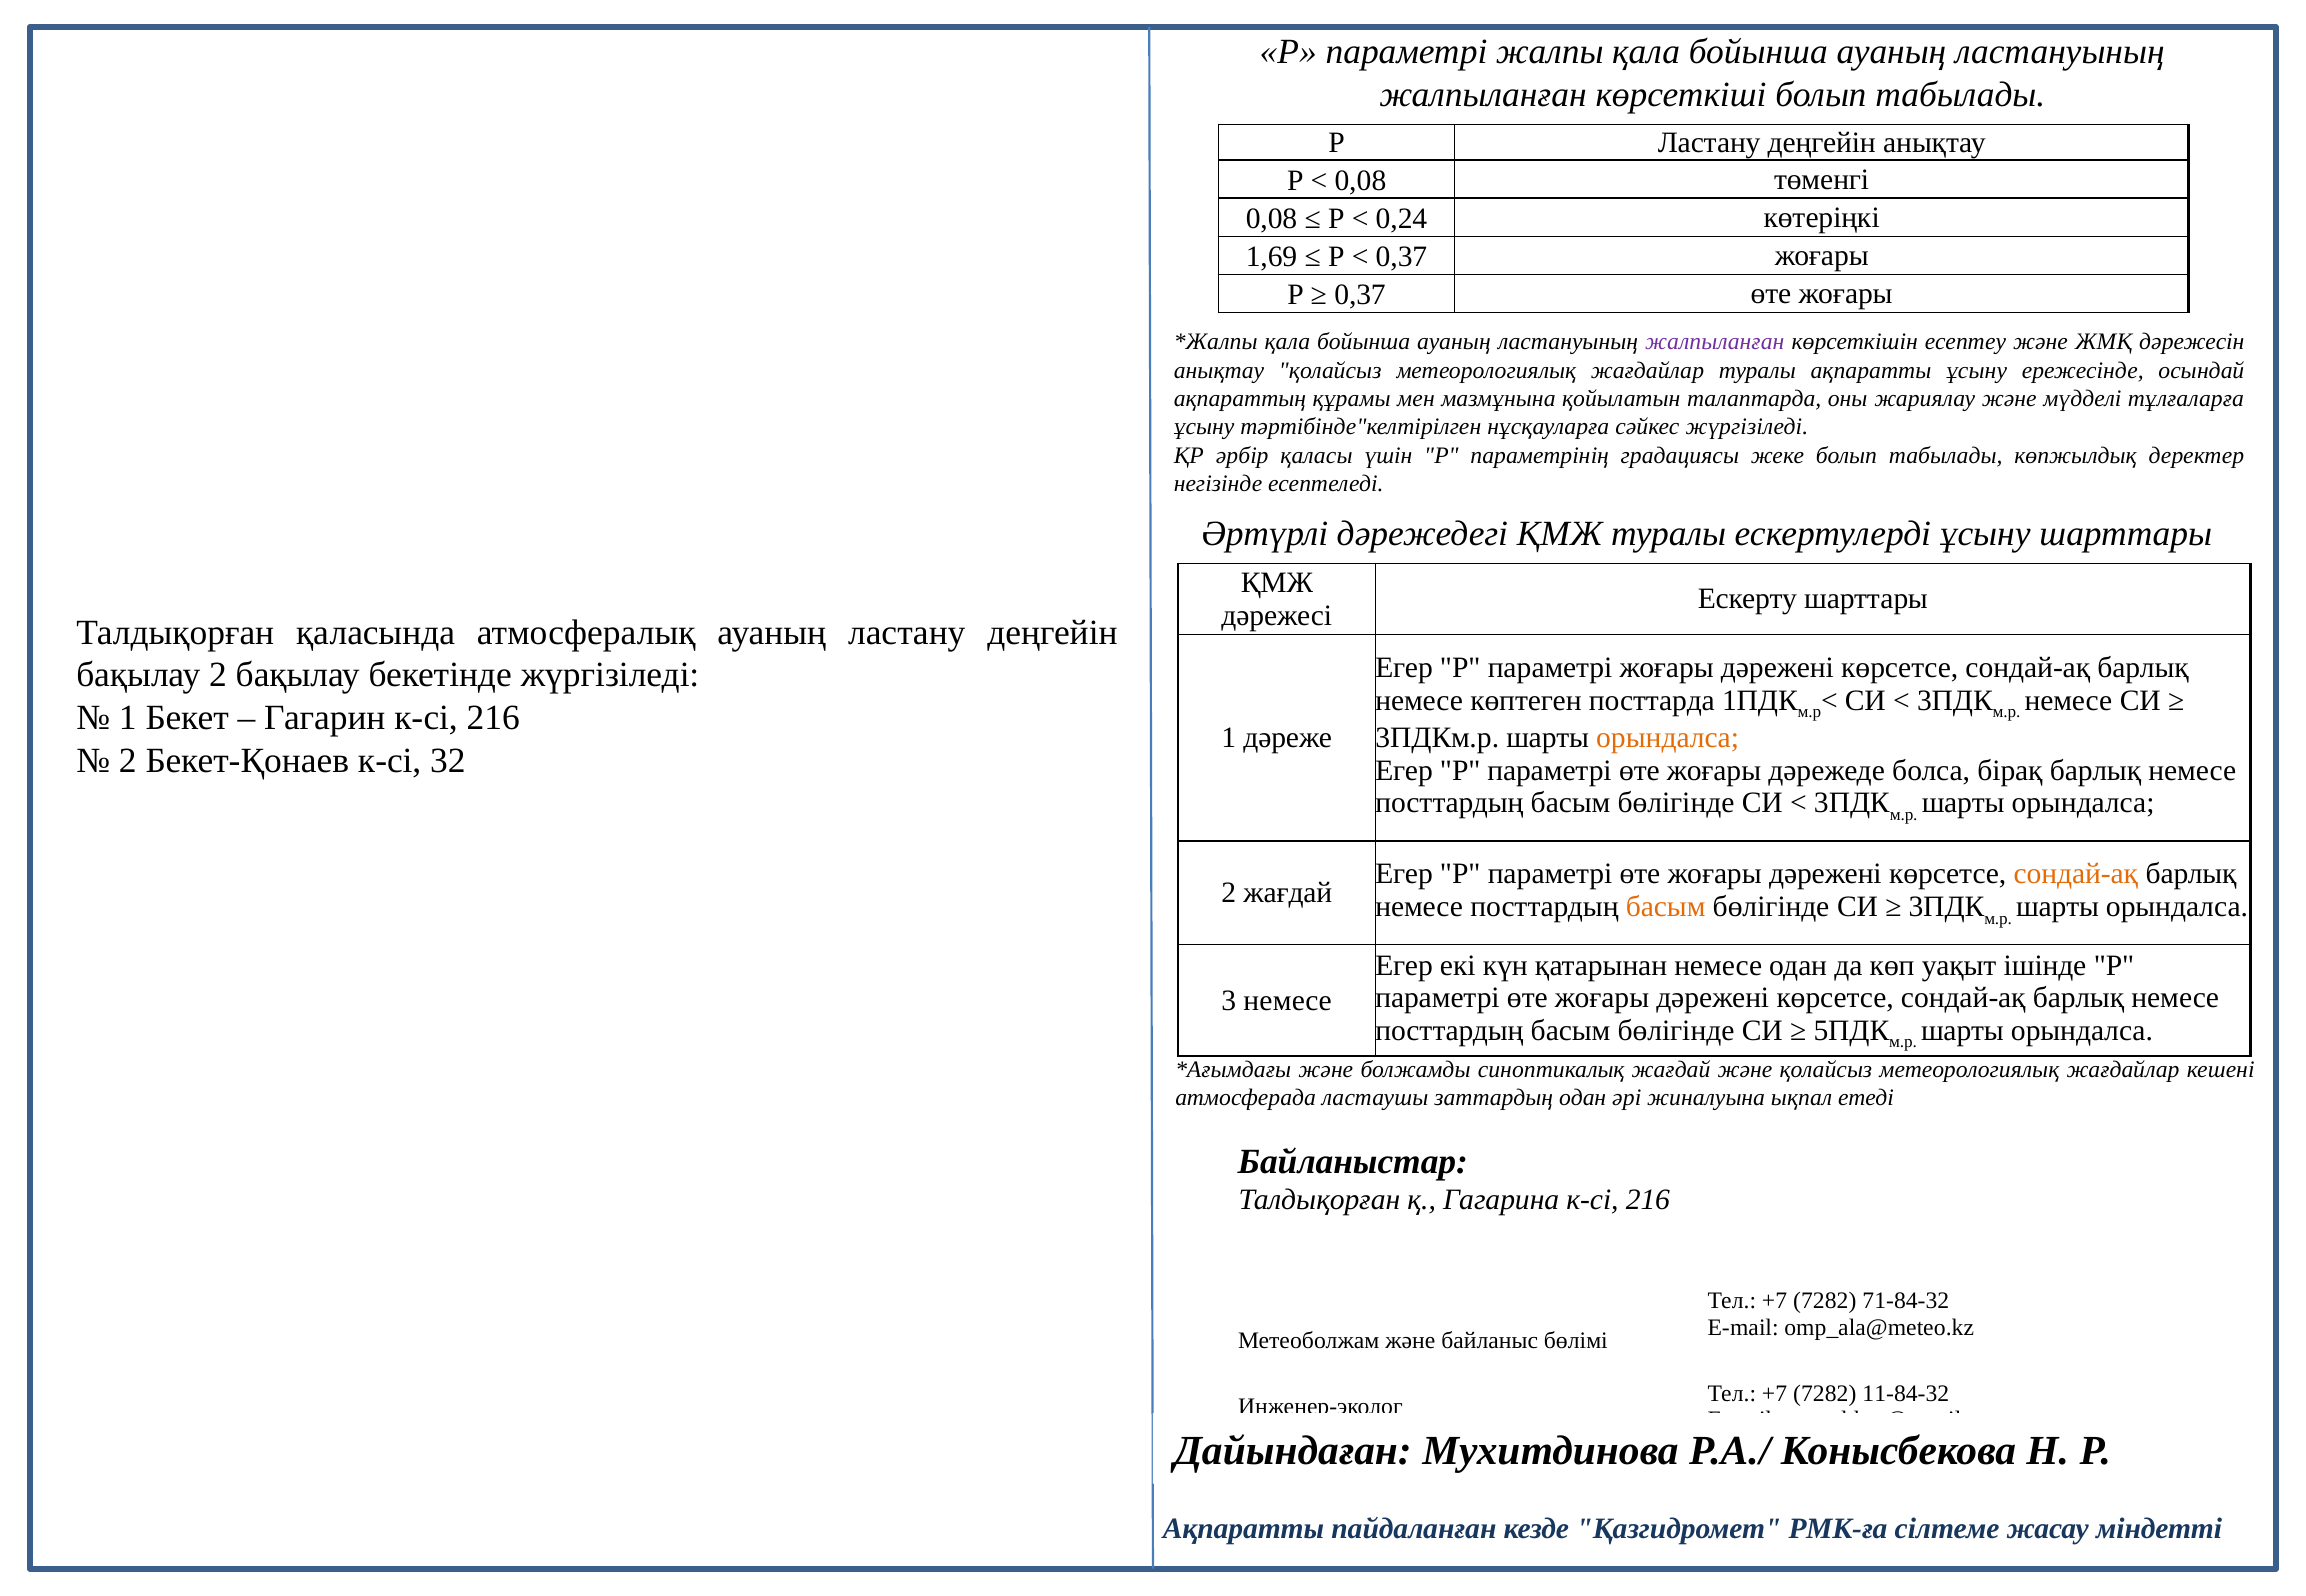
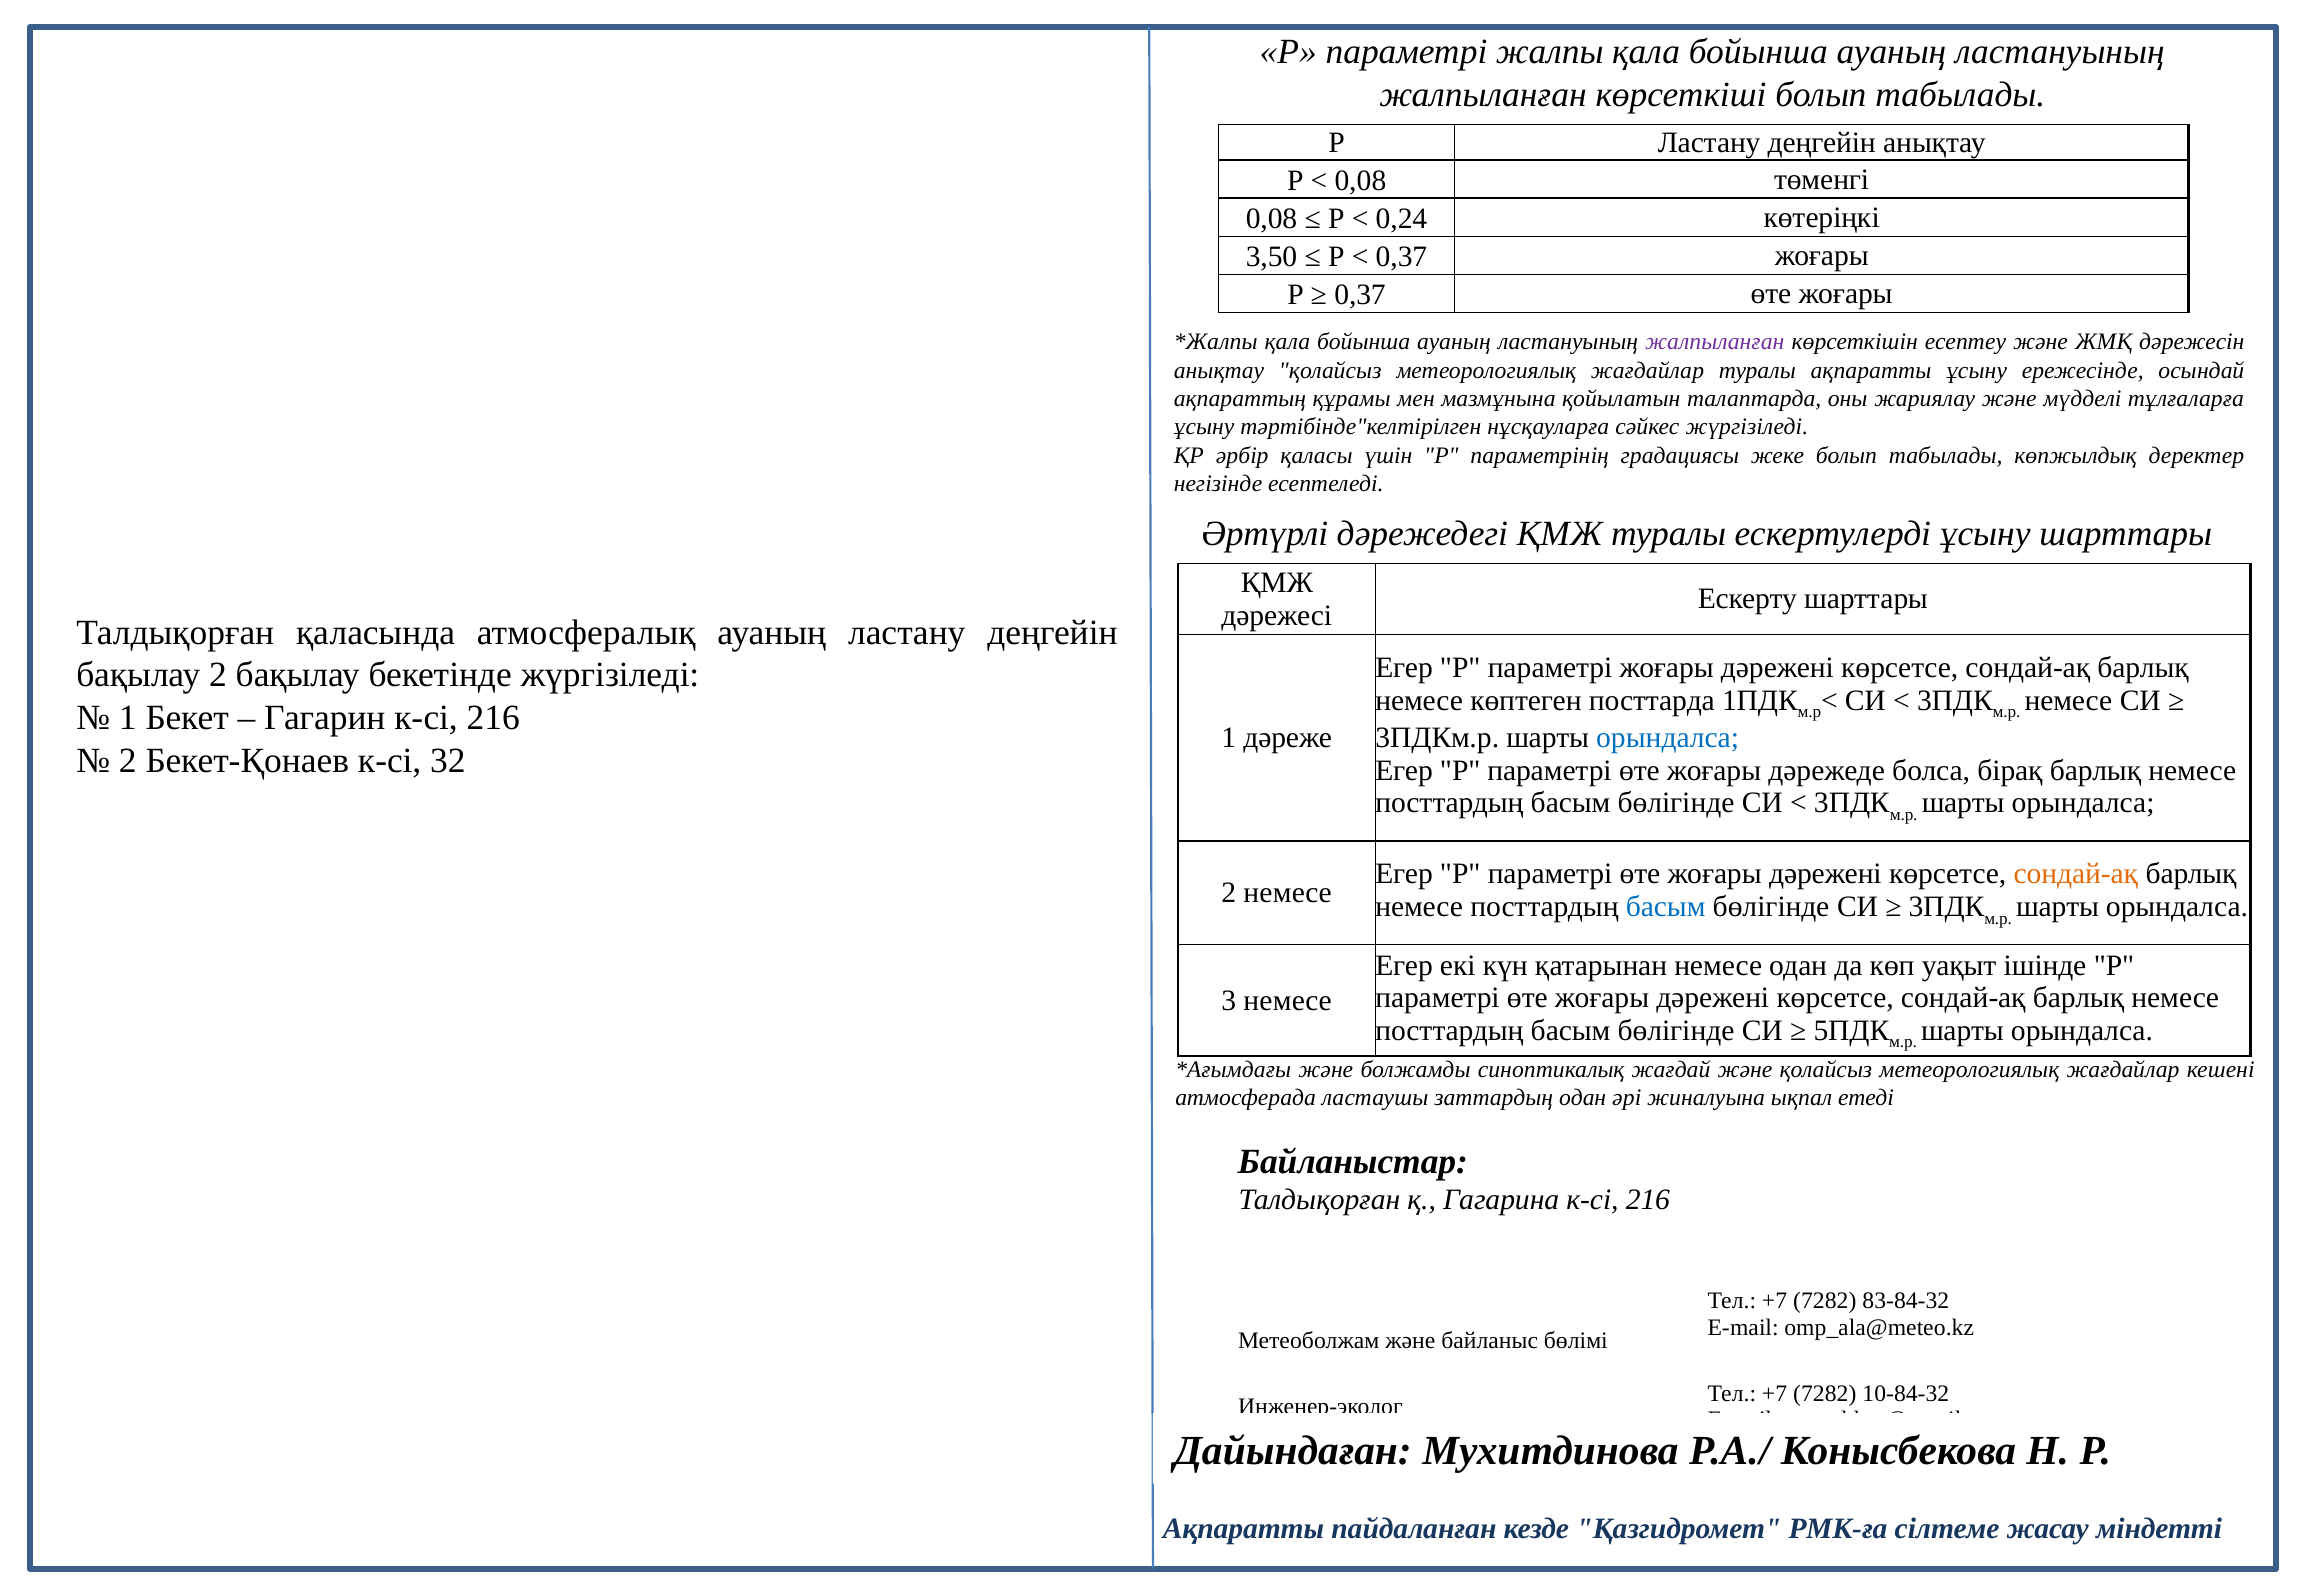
1,69: 1,69 -> 3,50 (1272, 257)
орындалса colour: orange -> blue (1668, 738)
2 жағдай: жағдай -> немесе (1288, 893)
басым colour: orange -> blue (1666, 907)
71-84-32: 71-84-32 -> 83-84-32 (1906, 1302)
11-84-32: 11-84-32 -> 10-84-32 (1906, 1394)
